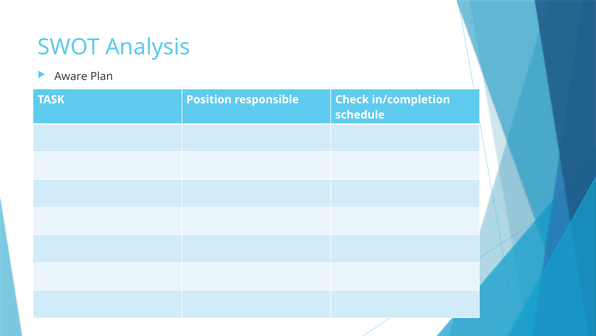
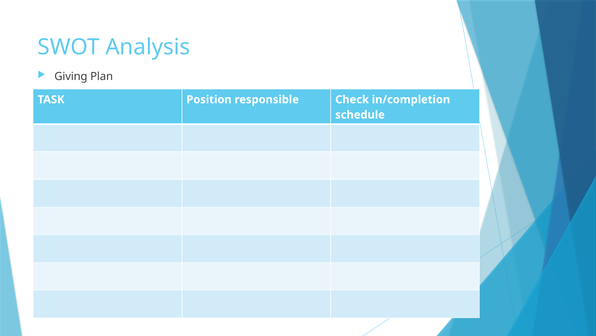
Aware: Aware -> Giving (71, 76)
